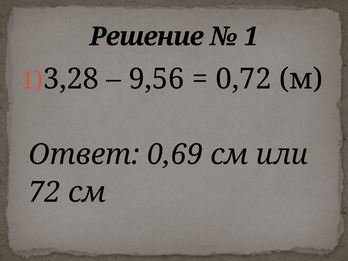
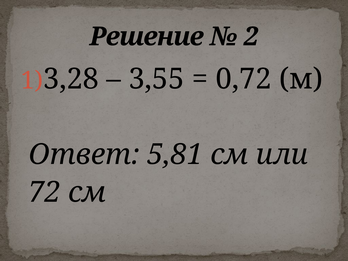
1: 1 -> 2 (251, 37)
9,56: 9,56 -> 3,55 (156, 79)
0,69: 0,69 -> 5,81 (175, 155)
